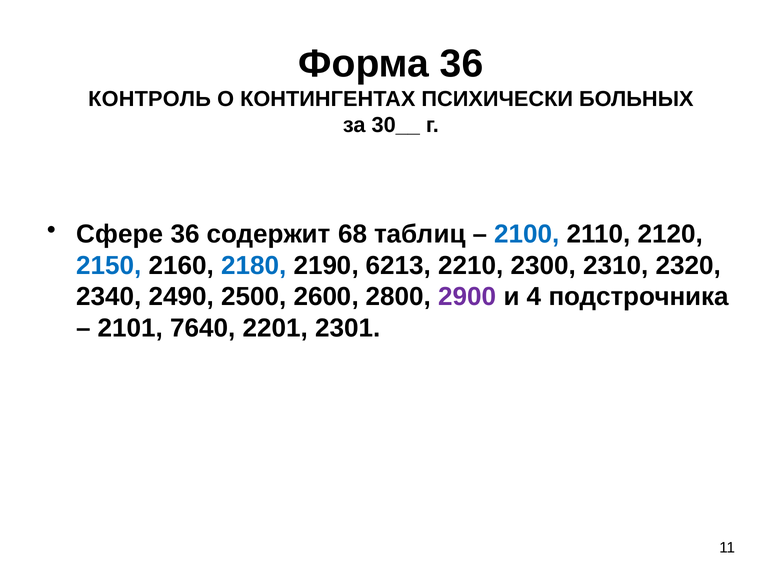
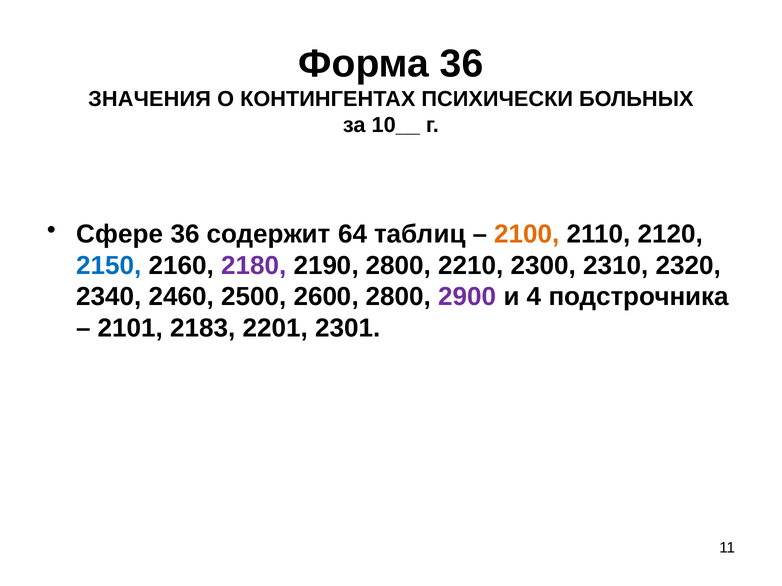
КОНТРОЛЬ: КОНТРОЛЬ -> ЗНАЧЕНИЯ (150, 99)
30__: 30__ -> 10__ (396, 125)
68: 68 -> 64 (353, 235)
2100 colour: blue -> orange (527, 235)
2180 colour: blue -> purple (254, 266)
2190 6213: 6213 -> 2800 (399, 266)
2490: 2490 -> 2460 (181, 297)
7640: 7640 -> 2183 (203, 328)
